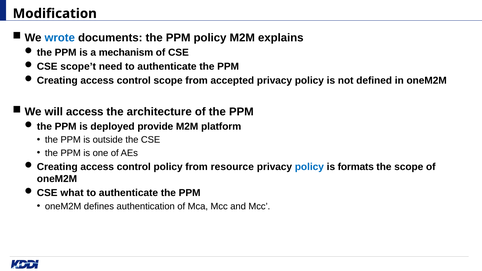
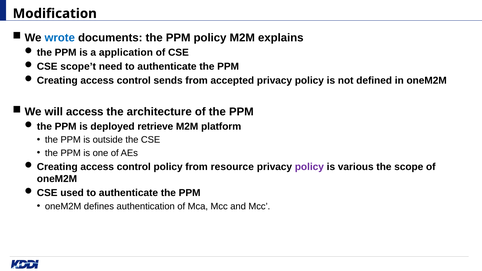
mechanism: mechanism -> application (126, 52)
control scope: scope -> sends (168, 81)
provide: provide -> retrieve (155, 126)
policy colour: blue -> purple (309, 167)
formats: formats -> various (356, 167)
what: what -> used (72, 193)
